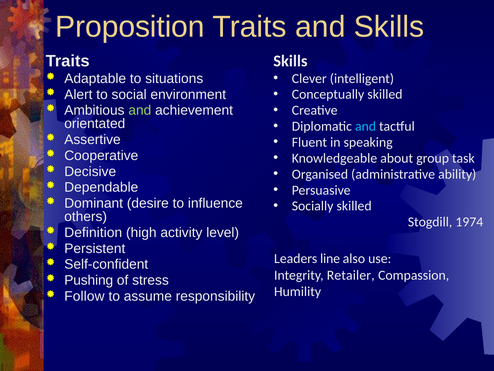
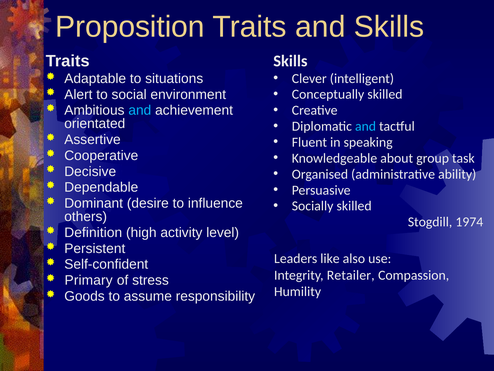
and colour: light green -> light blue (140, 110)
line: line -> like (330, 258)
Pushing: Pushing -> Primary (89, 280)
Follow: Follow -> Goods (84, 296)
